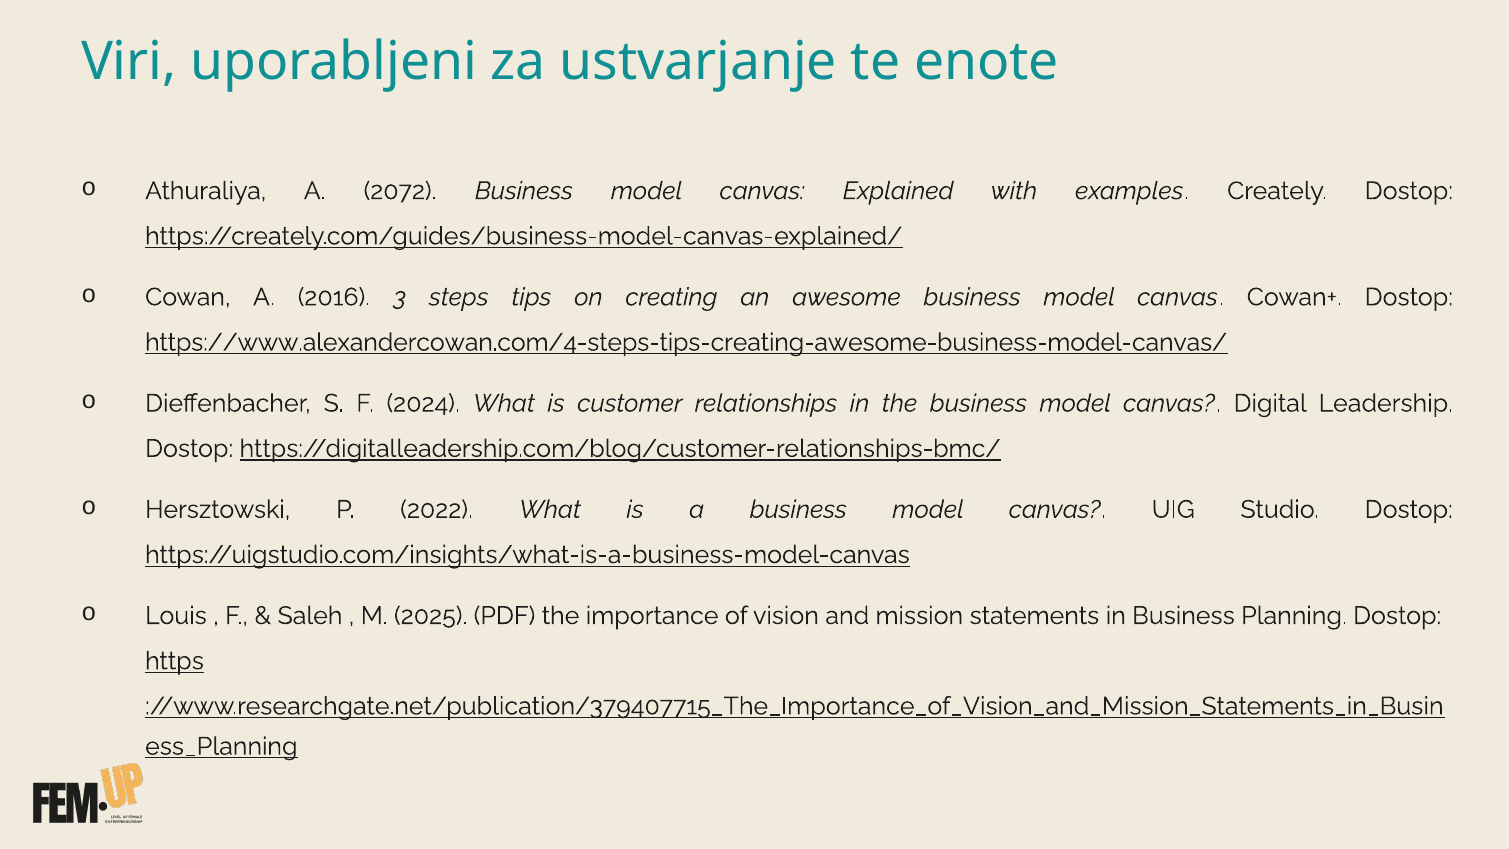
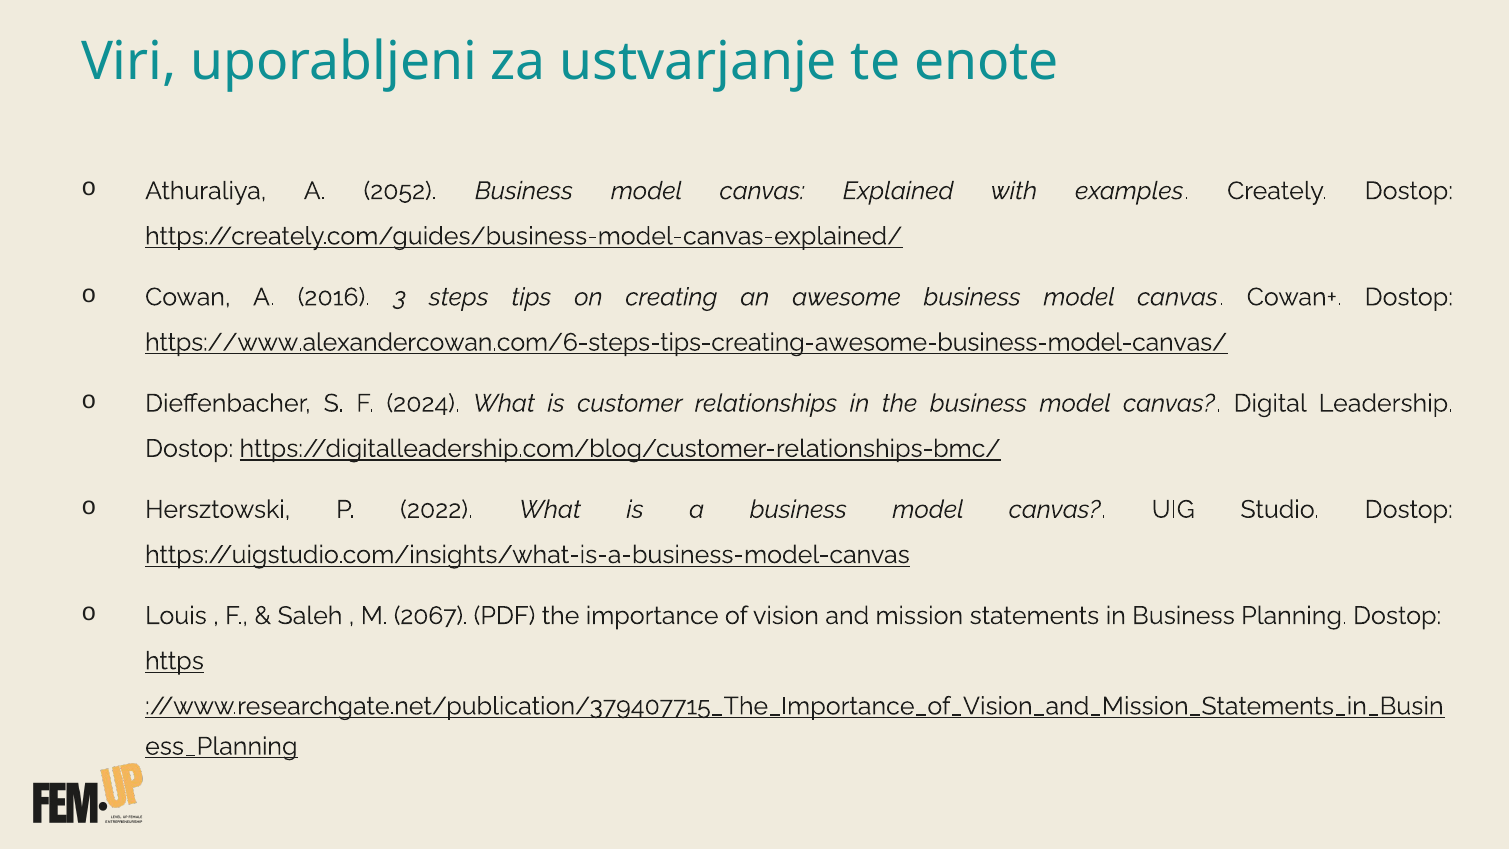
2072: 2072 -> 2052 (400, 191)
https://www.alexandercowan.com/4-steps-tips-creating-awesome-business-model-canvas/: https://www.alexandercowan.com/4-steps-tips-creating-awesome-business-model-canvas/ -> https://www.alexandercowan.com/6-steps-tips-creating-awesome-business-model-canvas/ (686, 342)
2025: 2025 -> 2067 (431, 616)
